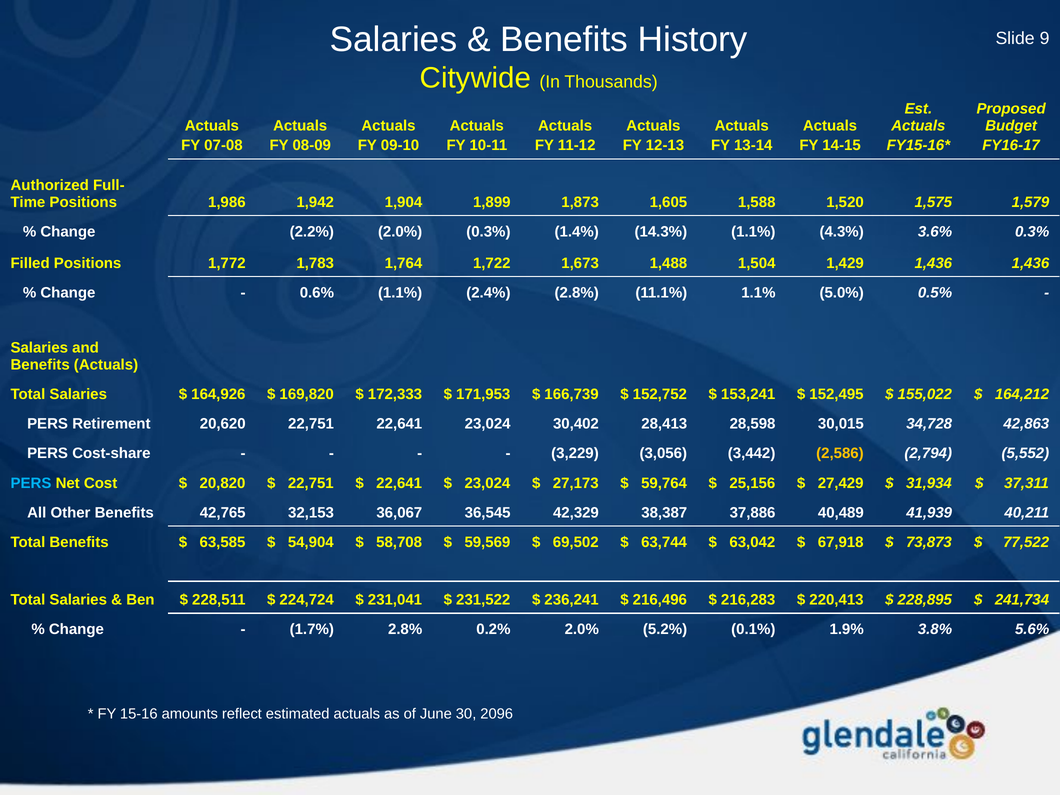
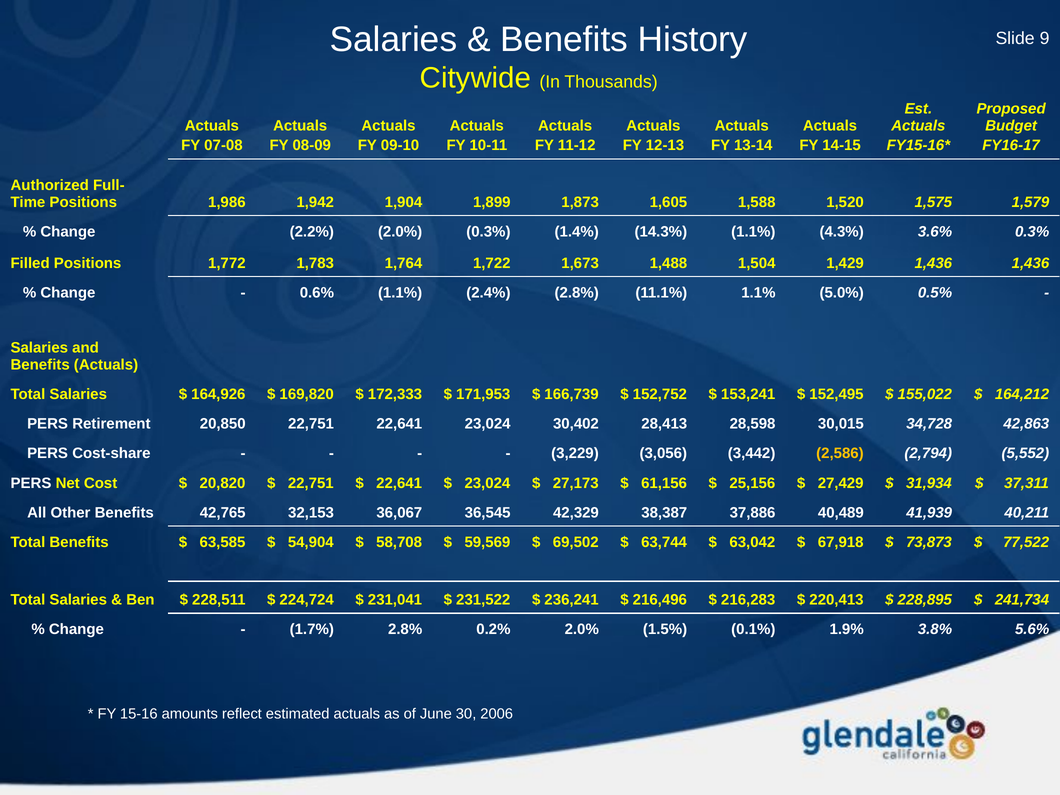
20,620: 20,620 -> 20,850 (223, 424)
PERS colour: light blue -> white (31, 483)
59,764: 59,764 -> 61,156 (664, 483)
5.2%: 5.2% -> 1.5% (665, 629)
2096: 2096 -> 2006 (497, 714)
